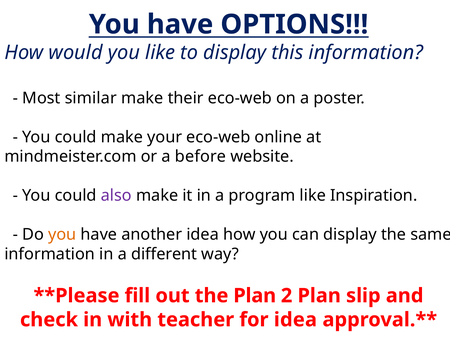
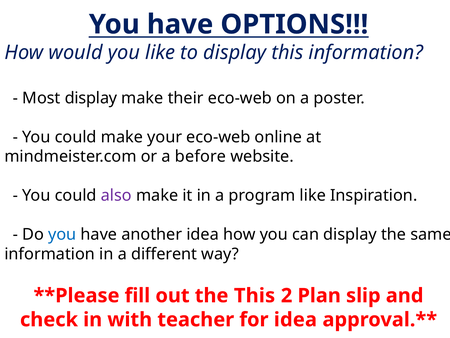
Most similar: similar -> display (91, 98)
you colour: orange -> blue (62, 234)
the Plan: Plan -> This (255, 295)
